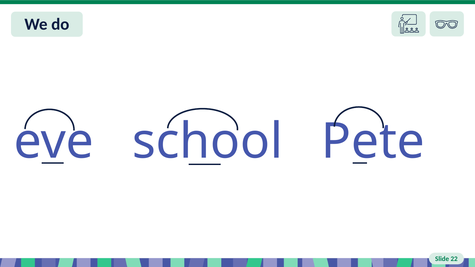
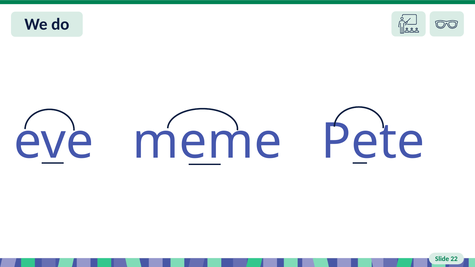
school: school -> meme (207, 142)
